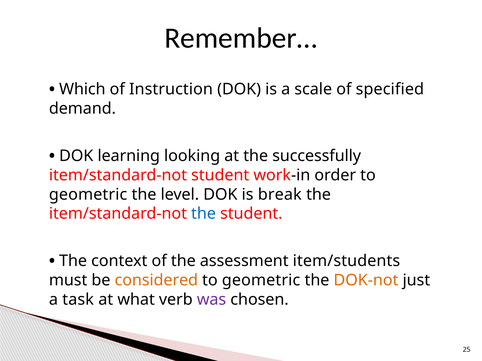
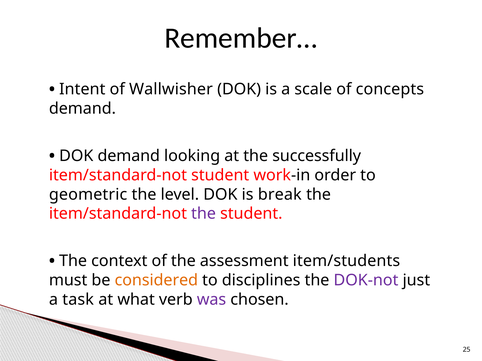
Which: Which -> Intent (82, 89)
Instruction: Instruction -> Wallwisher (171, 89)
specified: specified -> concepts (390, 89)
DOK learning: learning -> demand (129, 156)
the colour: blue -> purple (204, 214)
geometric: geometric -> disciplines (261, 281)
DOK-not colour: orange -> purple (366, 281)
